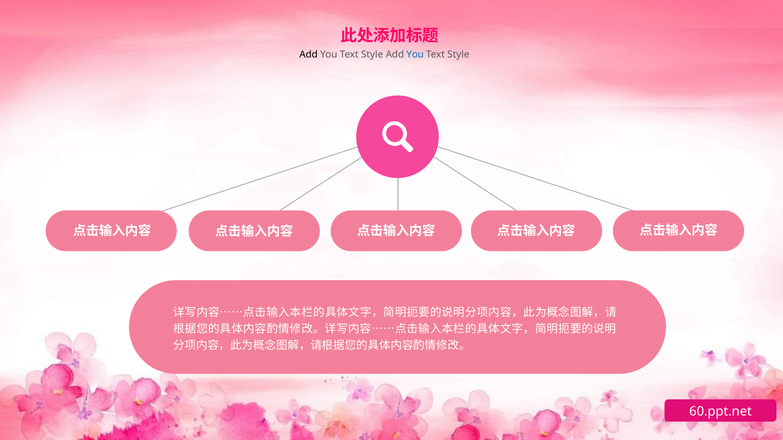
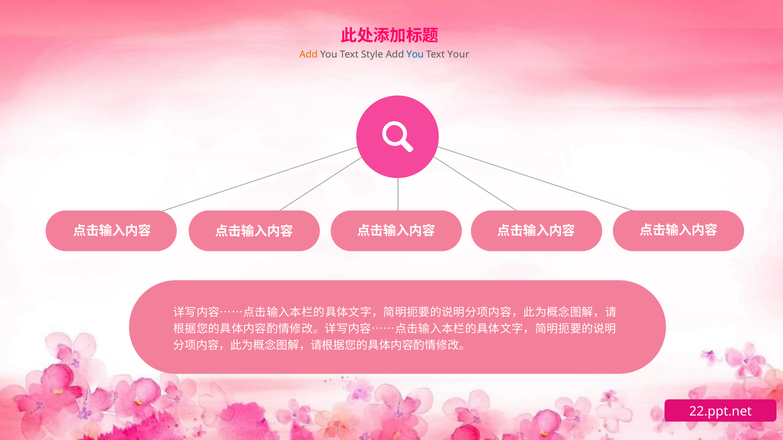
Add colour: black -> orange (309, 55)
Style: Style -> Your (458, 55)
60.ppt.net: 60.ppt.net -> 22.ppt.net (721, 412)
